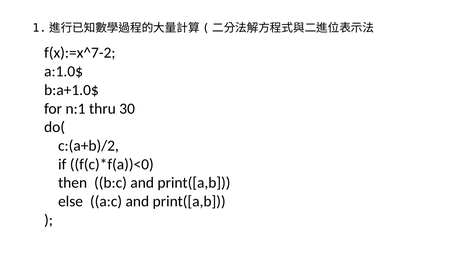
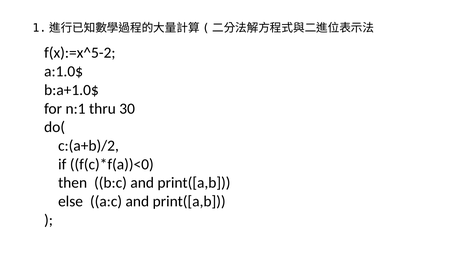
f(x):=x^7-2: f(x):=x^7-2 -> f(x):=x^5-2 (80, 53)
